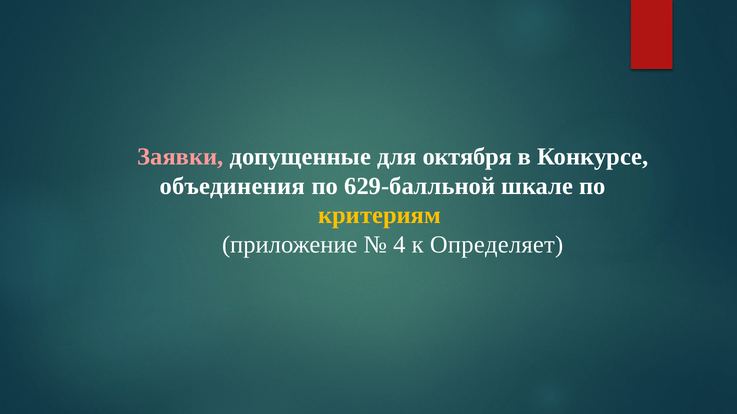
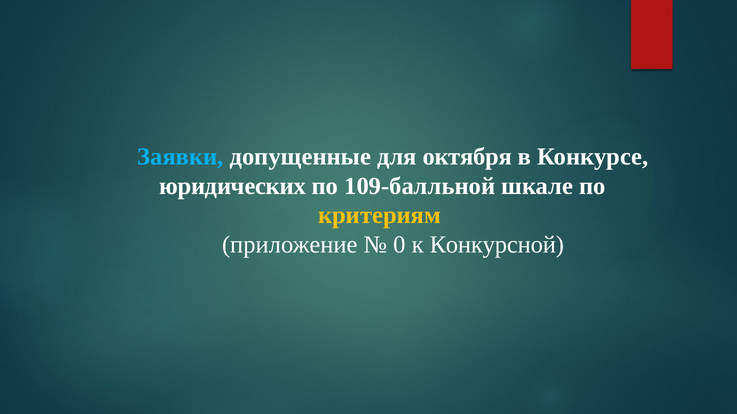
Заявки colour: pink -> light blue (180, 157)
объединения: объединения -> юридических (233, 186)
629-балльной: 629-балльной -> 109-балльной (420, 186)
4: 4 -> 0 (399, 245)
Определяет: Определяет -> Конкурсной (497, 245)
